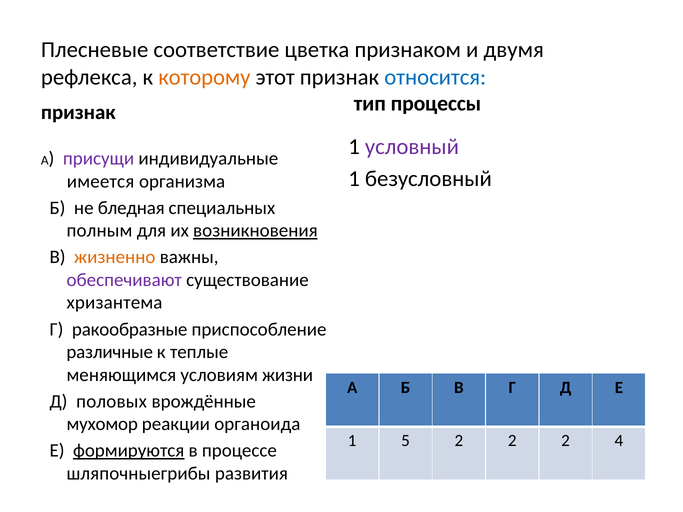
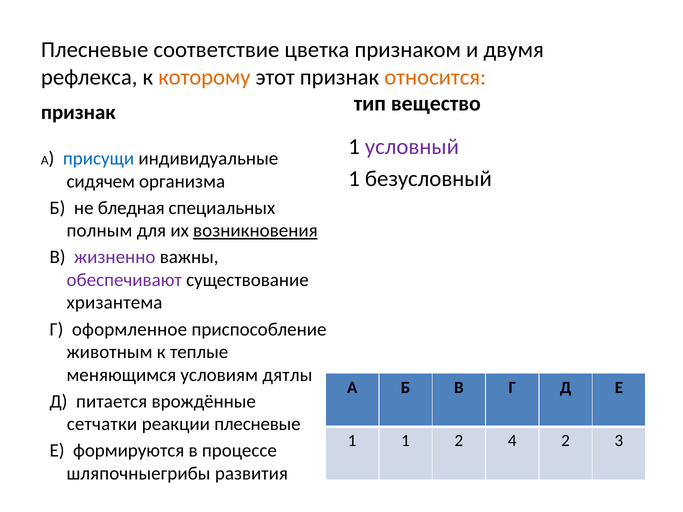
относится colour: blue -> orange (435, 77)
процессы: процессы -> вещество (436, 103)
присущи colour: purple -> blue (99, 159)
имеется: имеется -> сидячем (101, 181)
жизненно colour: orange -> purple (115, 257)
ракообразные: ракообразные -> оформленное (130, 329)
различные: различные -> животным (110, 352)
жизни: жизни -> дятлы (287, 375)
половых: половых -> питается (112, 402)
мухомор: мухомор -> сетчатки (102, 424)
реакции органоида: органоида -> плесневые (257, 424)
1 5: 5 -> 1 (406, 441)
2: 2 -> 4 (512, 441)
4: 4 -> 3 (619, 441)
формируются underline: present -> none (129, 451)
